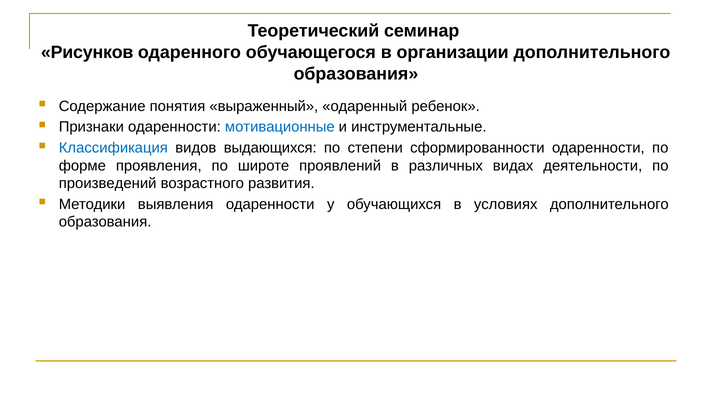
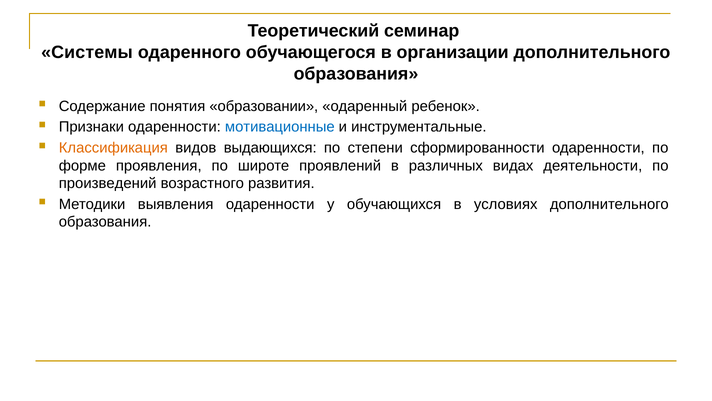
Рисунков: Рисунков -> Системы (87, 52)
выраженный: выраженный -> образовании (264, 106)
Классификация colour: blue -> orange (113, 148)
